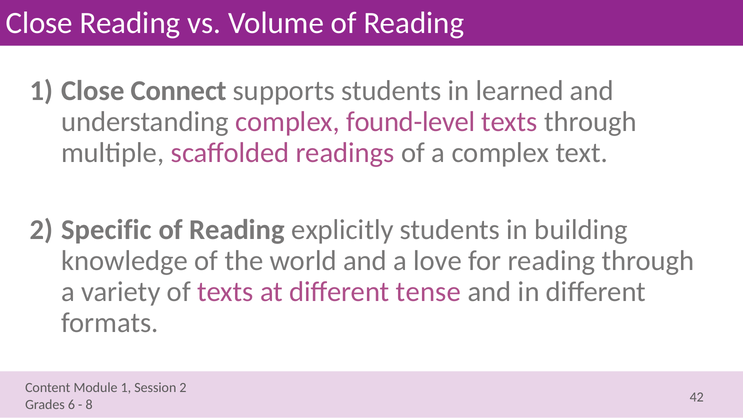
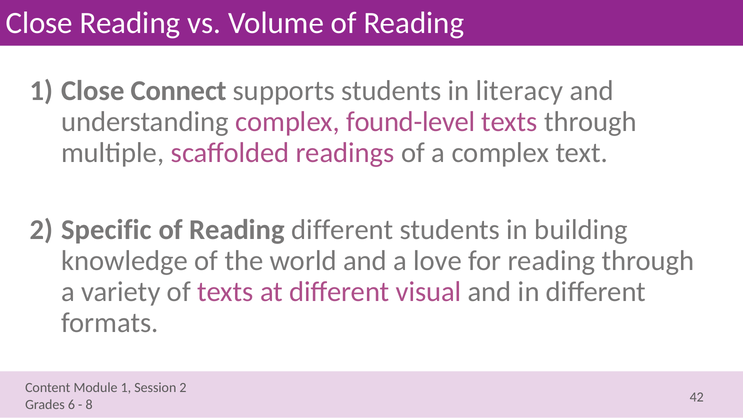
learned: learned -> literacy (520, 91)
Reading explicitly: explicitly -> different (342, 230)
tense: tense -> visual (429, 292)
